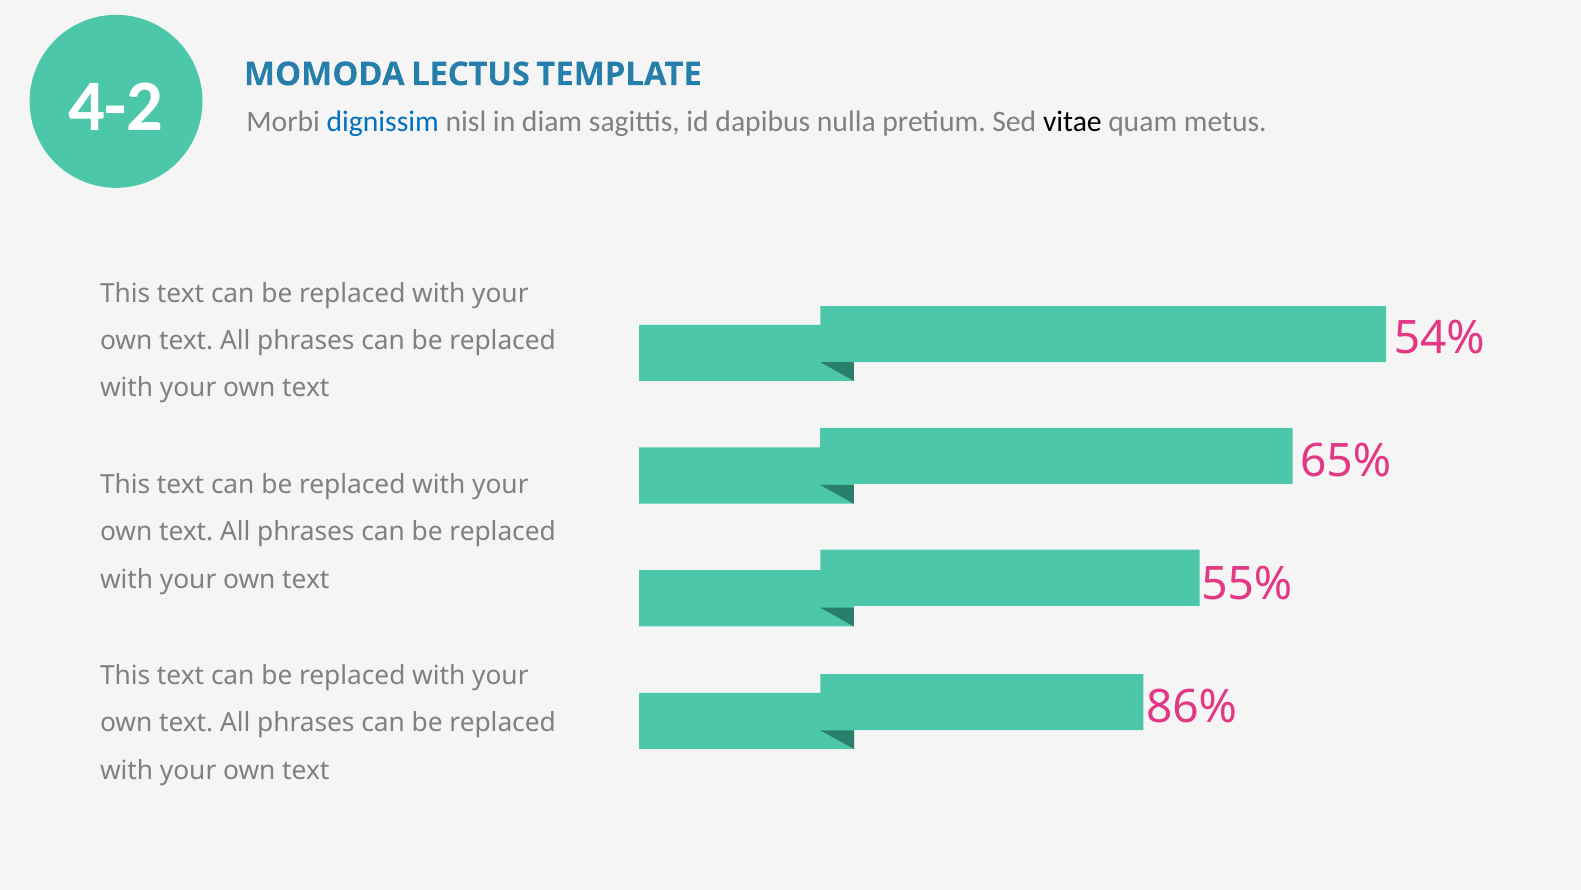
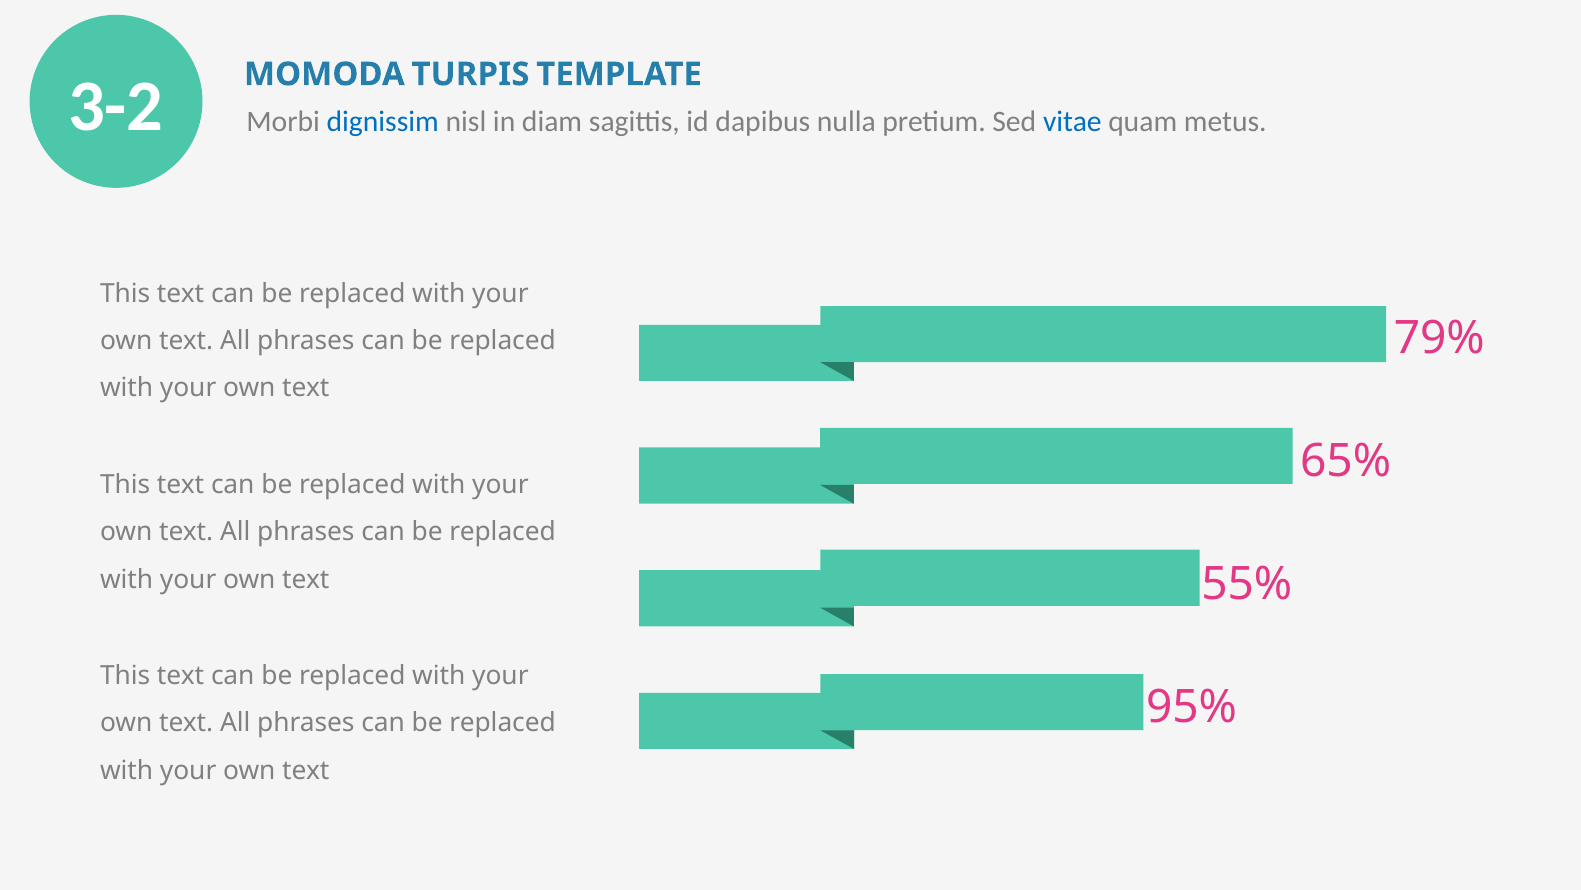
4-2: 4-2 -> 3-2 (116, 106)
LECTUS: LECTUS -> TURPIS (470, 74)
vitae colour: black -> blue (1072, 122)
54%: 54% -> 79% (1439, 338)
86%: 86% -> 95% (1192, 707)
